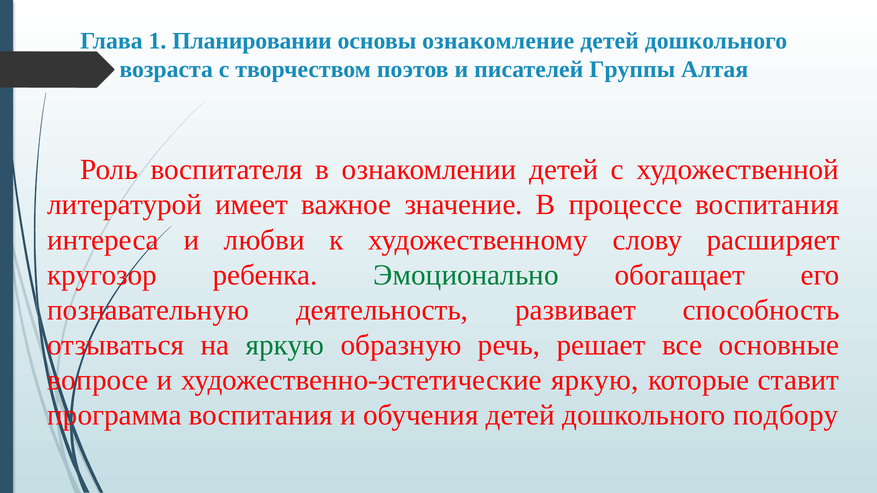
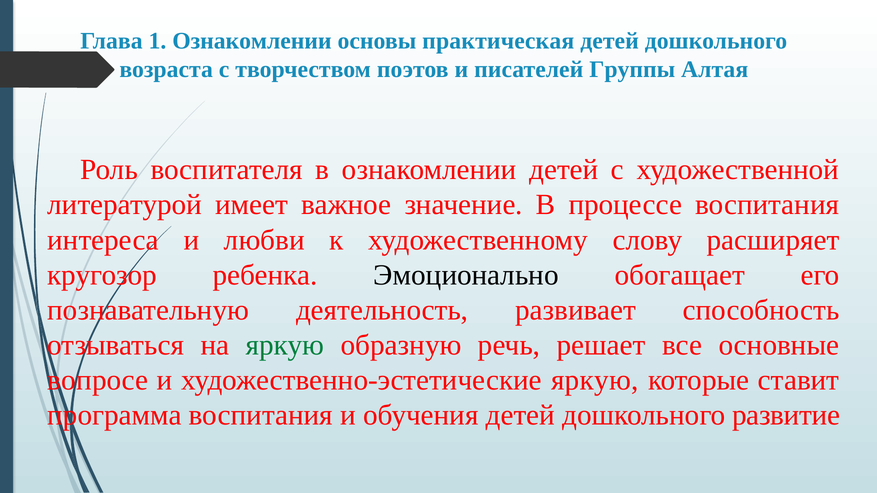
1 Планировании: Планировании -> Ознакомлении (252, 41)
ознакомление: ознакомление -> практическая (498, 41)
Эмоционально colour: green -> black (466, 275)
подбору: подбору -> развитие (786, 415)
